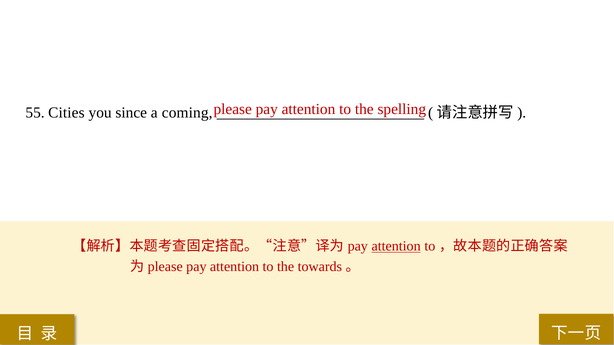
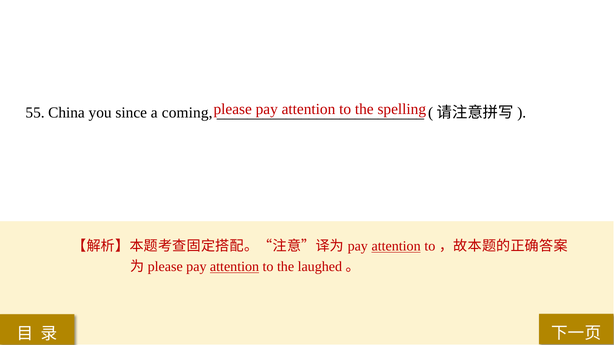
Cities: Cities -> China (66, 113)
attention underline: none -> present (235, 267)
towards: towards -> laughed (320, 267)
